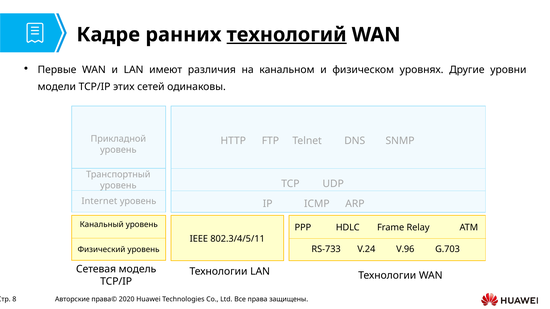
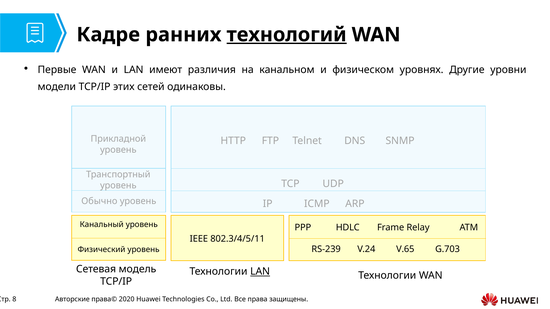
Internet: Internet -> Обычно (99, 201)
RS-733: RS-733 -> RS-239 (326, 249)
V.96: V.96 -> V.65 (405, 249)
LAN underline: none -> present (260, 272)
